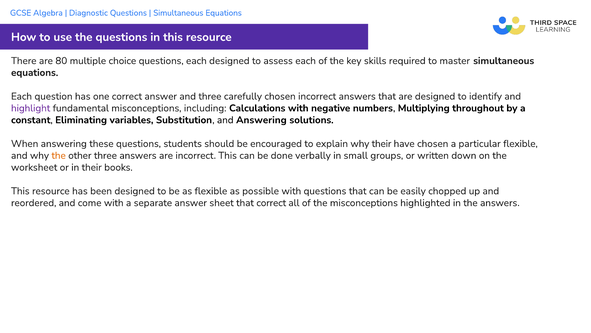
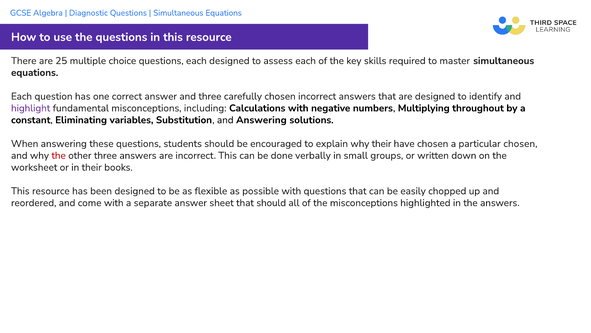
80: 80 -> 25 (61, 61)
particular flexible: flexible -> chosen (520, 143)
the colour: orange -> red (59, 155)
that correct: correct -> should (271, 203)
